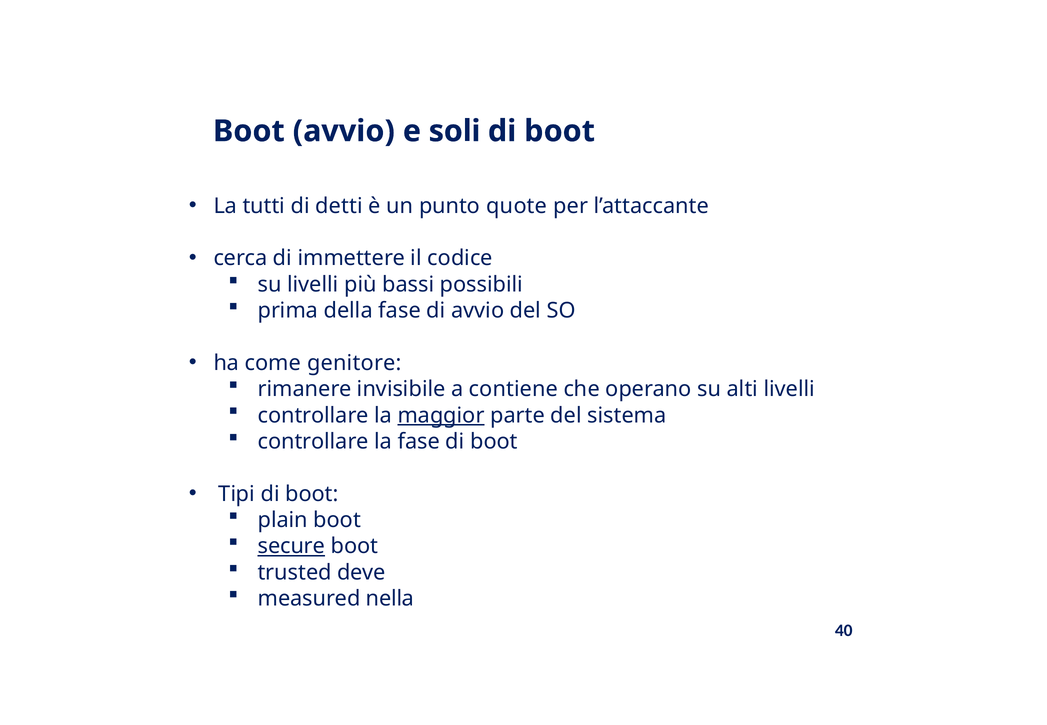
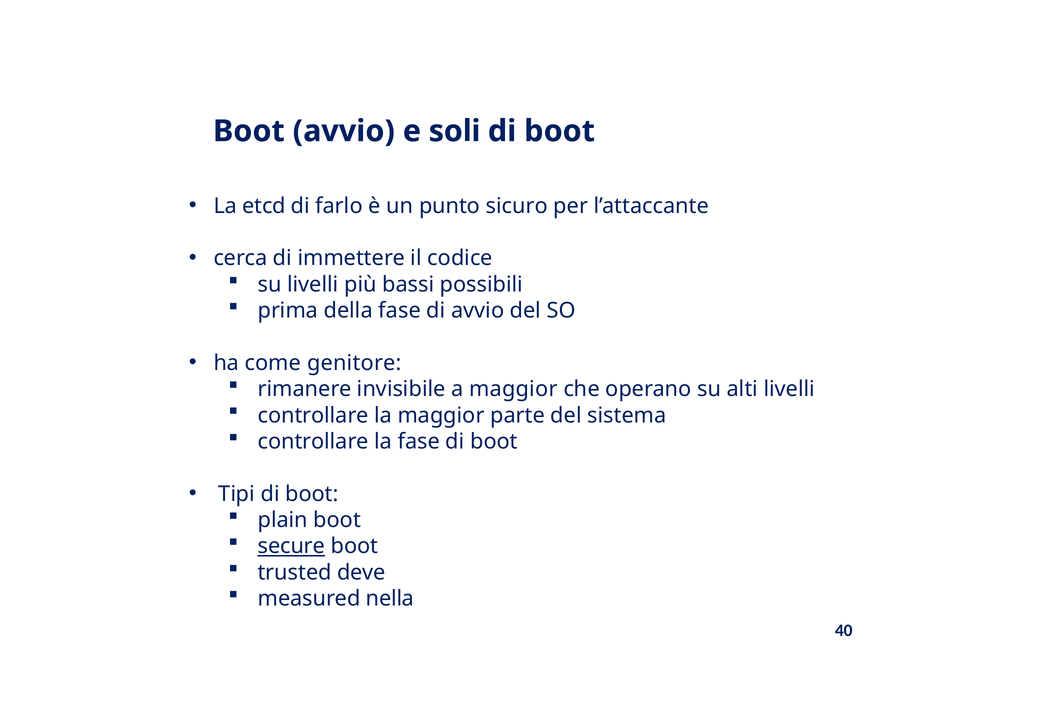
tutti: tutti -> etcd (264, 206)
detti: detti -> farlo (339, 206)
quote: quote -> sicuro (517, 206)
a contiene: contiene -> maggior (513, 389)
maggior underline: present -> none (441, 415)
